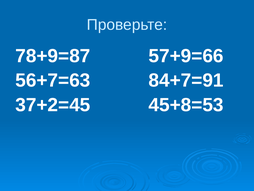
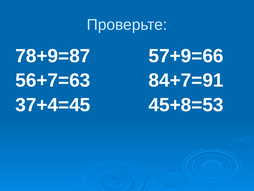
37+2=45: 37+2=45 -> 37+4=45 (53, 105)
